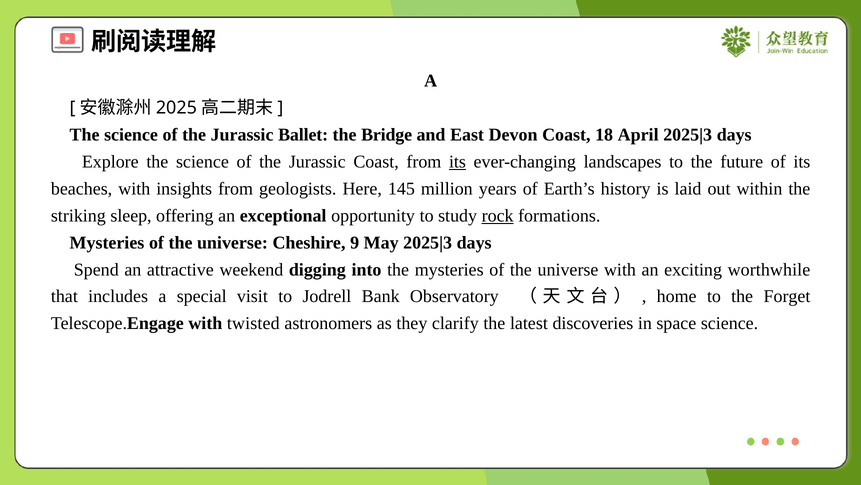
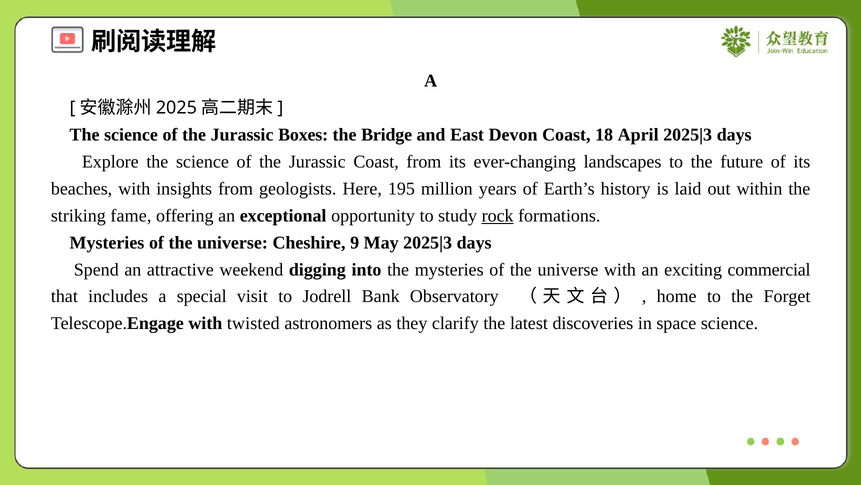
Ballet: Ballet -> Boxes (303, 135)
its underline: present -> none (457, 162)
145: 145 -> 195 (401, 189)
sleep: sleep -> fame (131, 215)
worthwhile: worthwhile -> commercial (769, 269)
